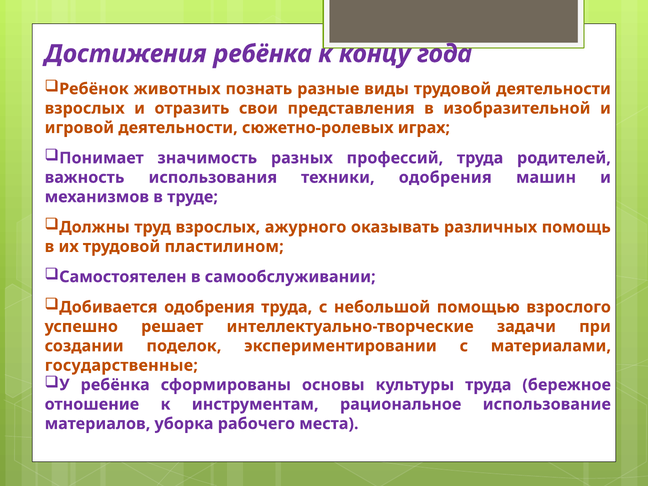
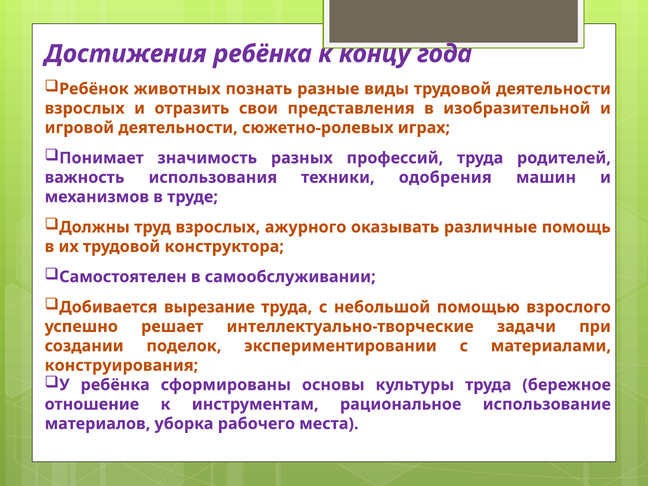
различных: различных -> различные (491, 227)
пластилином: пластилином -> конструктора (224, 247)
Добивается одобрения: одобрения -> вырезание (209, 307)
государственные: государственные -> конструирования (121, 365)
